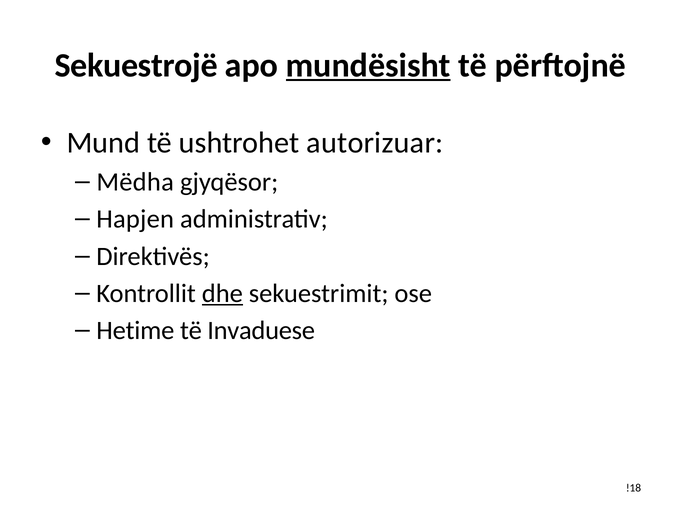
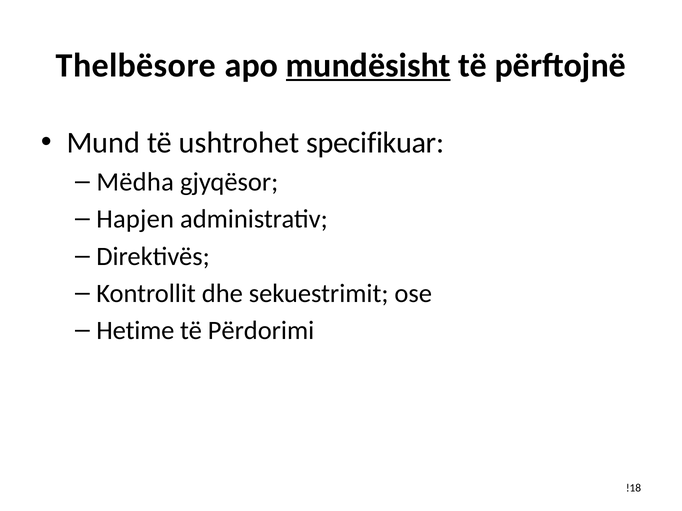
Sekuestrojë: Sekuestrojë -> Thelbësore (136, 65)
autorizuar: autorizuar -> specifikuar (375, 143)
dhe underline: present -> none (222, 294)
Invaduese: Invaduese -> Përdorimi (261, 331)
